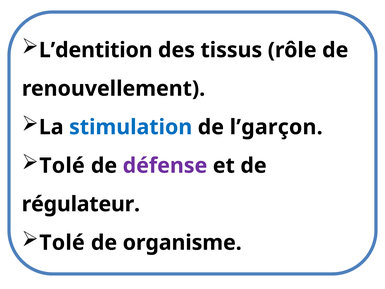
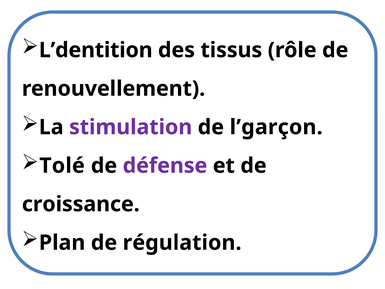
stimulation colour: blue -> purple (131, 127)
régulateur: régulateur -> croissance (81, 204)
Tolé: Tolé -> Plan (62, 243)
organisme: organisme -> régulation (182, 243)
